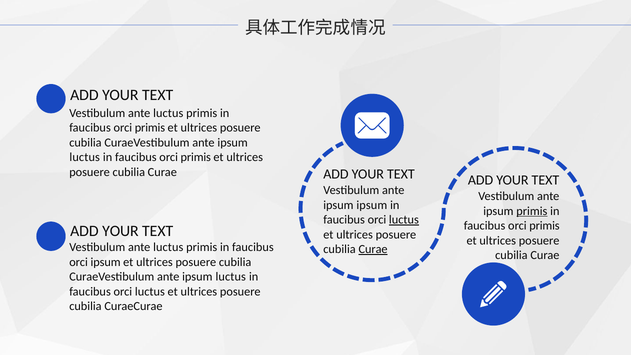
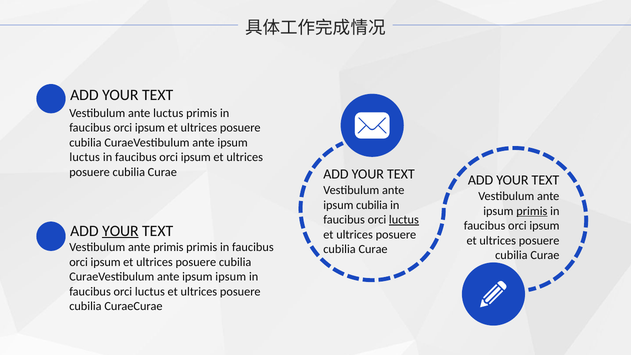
primis: primis -> ipsum (150, 128)
primis: primis -> ipsum (196, 157)
ipsum ipsum: ipsum -> cubilia (372, 205)
primis: primis -> ipsum (544, 226)
YOUR underline: none -> present (120, 231)
luctus: luctus -> primis (168, 247)
Curae underline: present -> none (373, 249)
luctus: luctus -> ipsum (231, 277)
